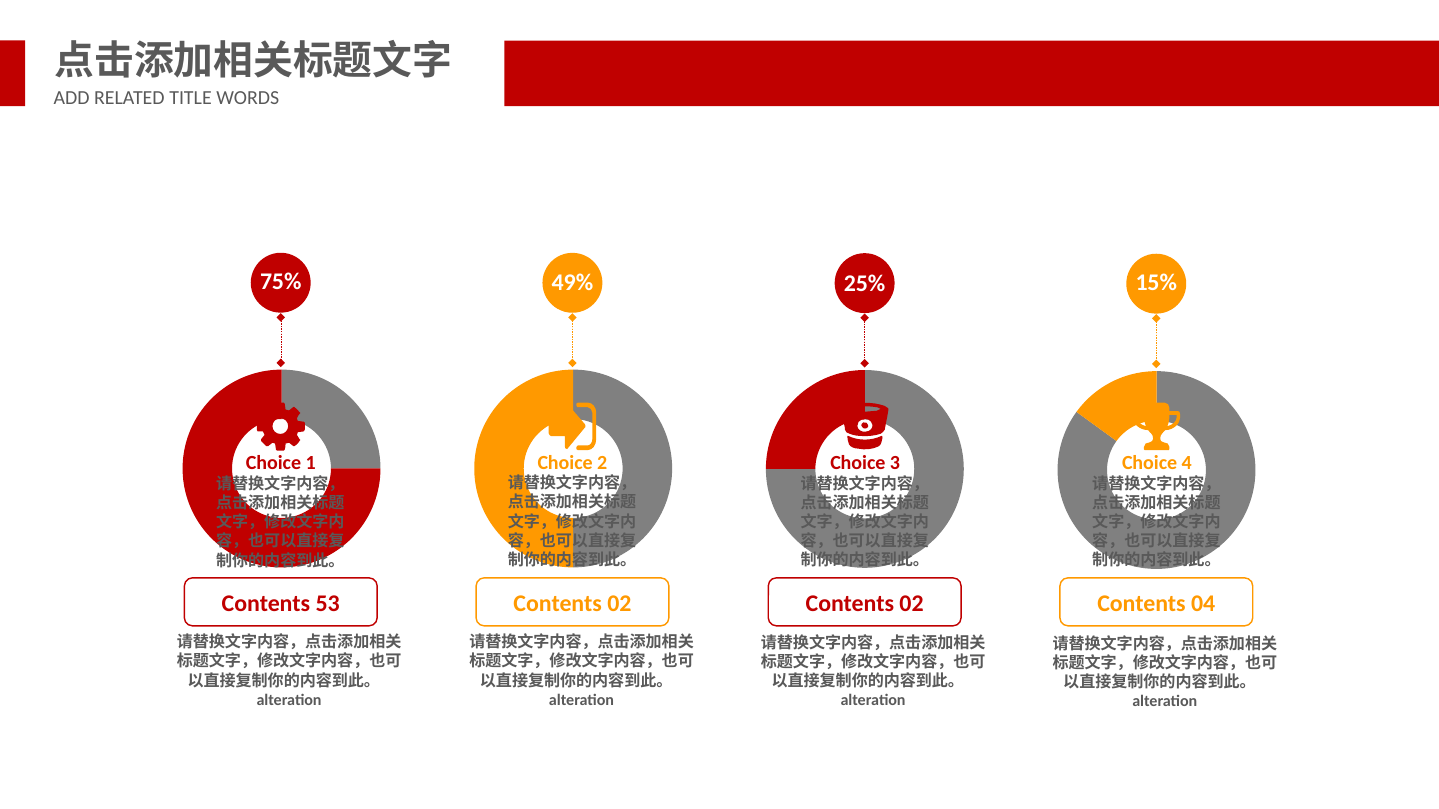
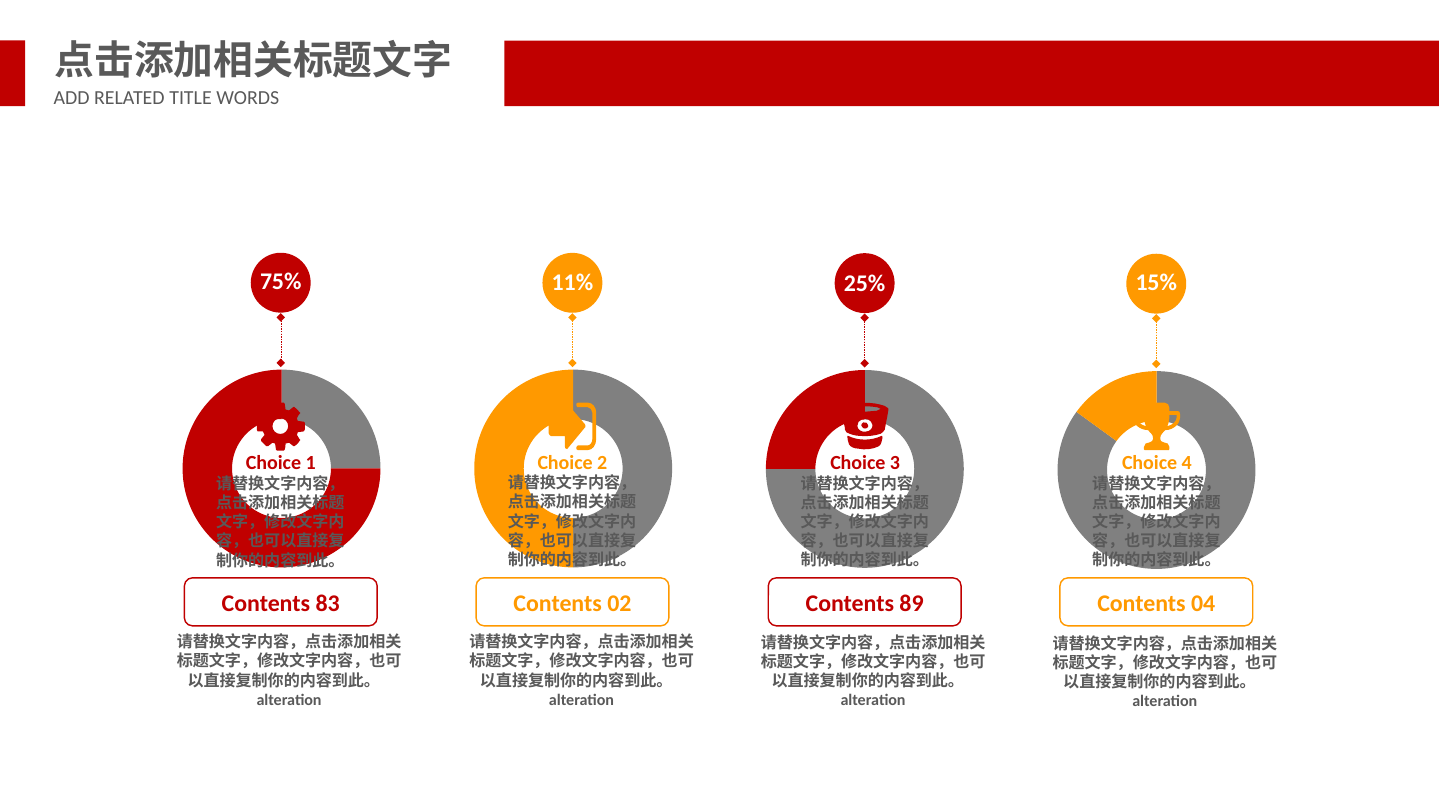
49%: 49% -> 11% (572, 282)
53: 53 -> 83 (328, 604)
02: 02 -> 89 (912, 604)
